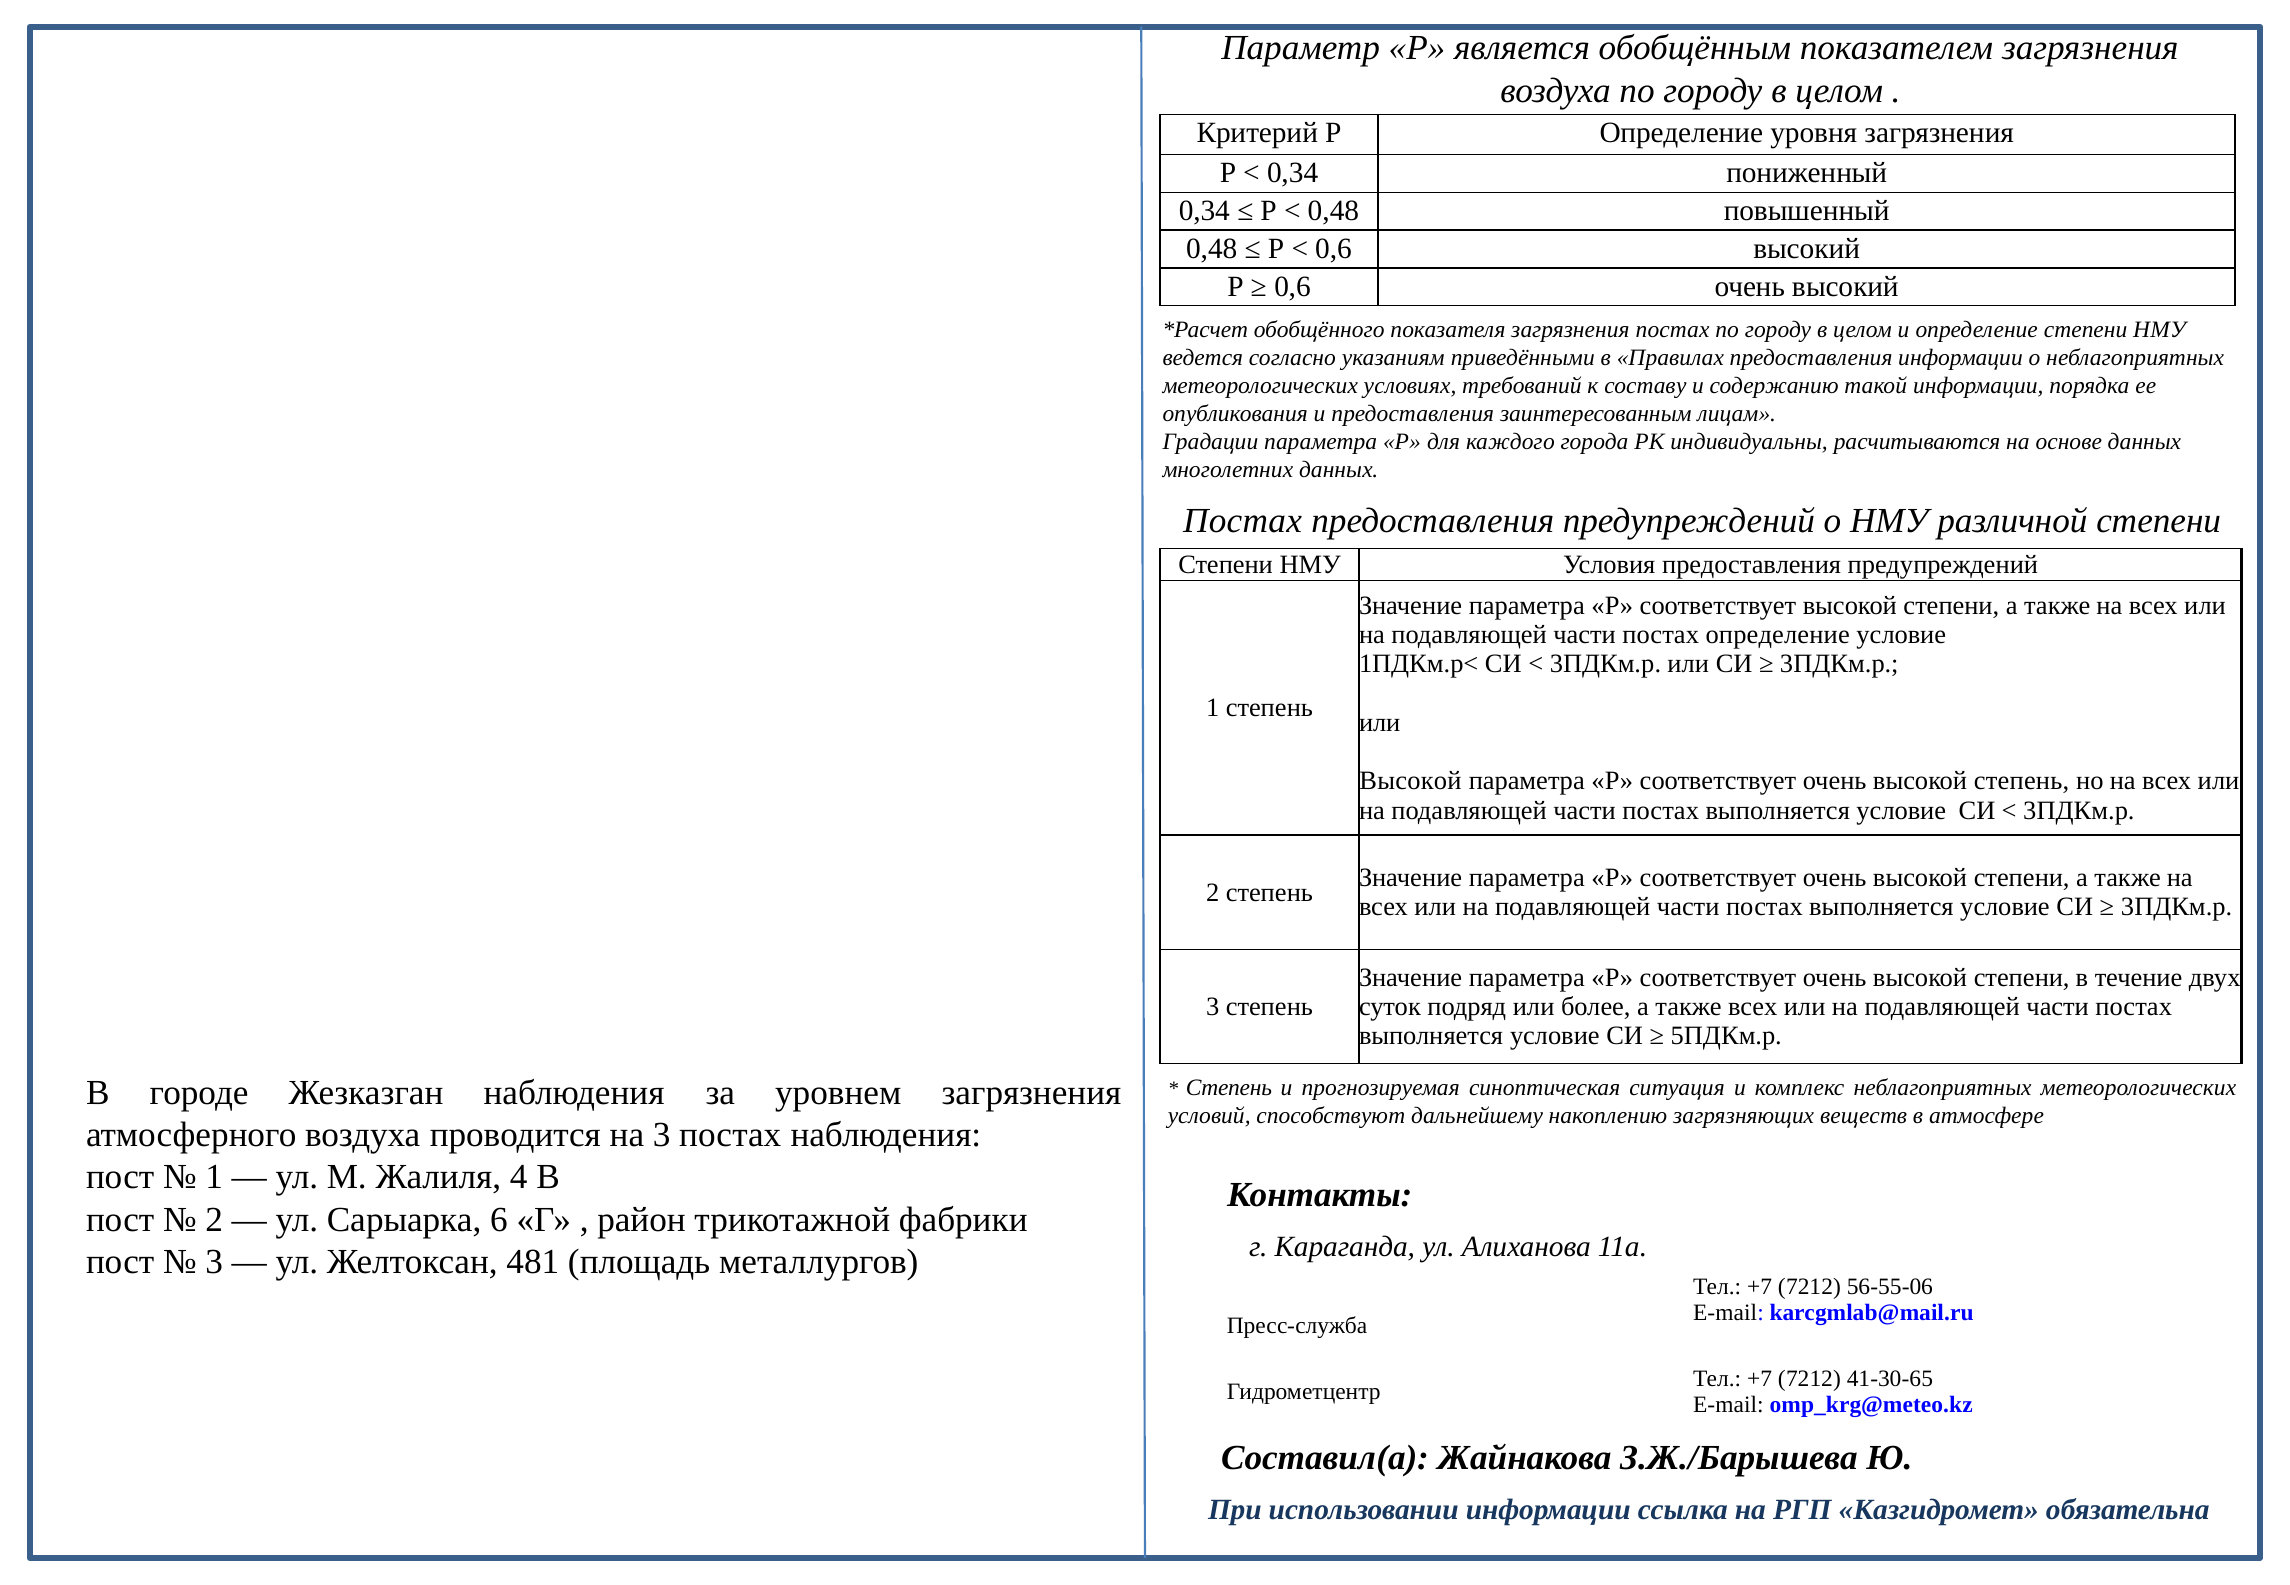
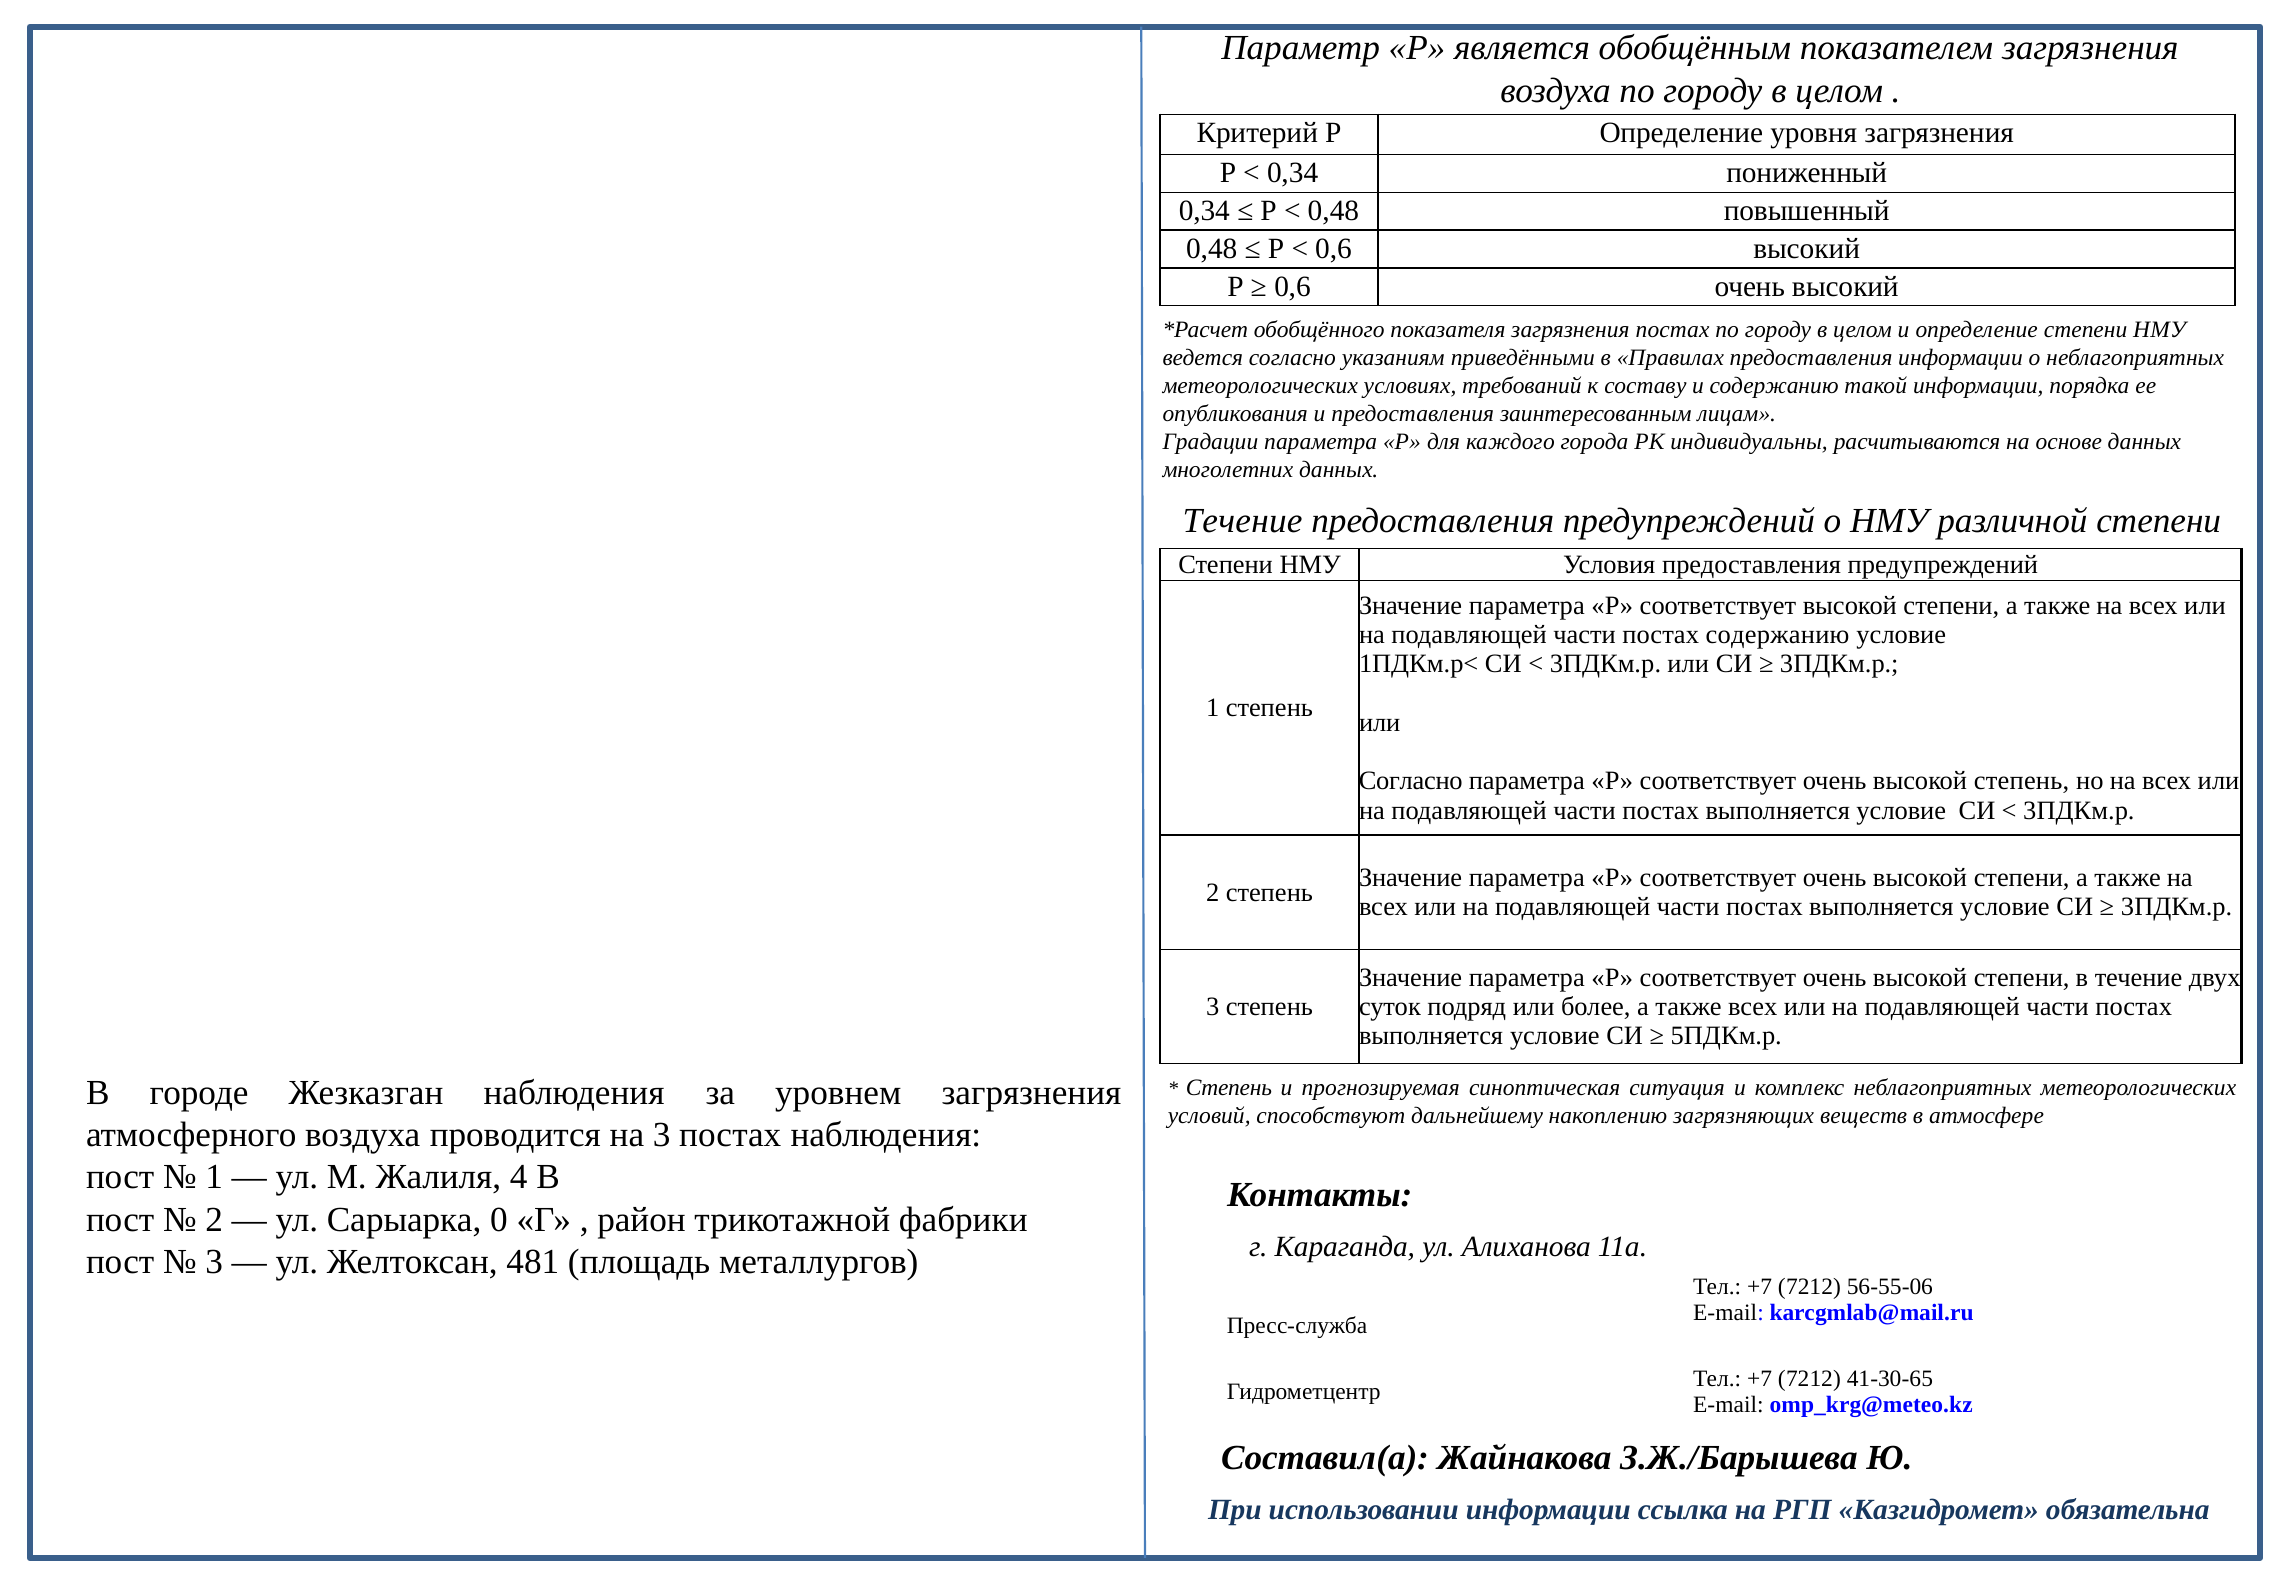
Постах: Постах -> Течение (1243, 521)
постах определение: определение -> содержанию (1778, 635)
Высокой: Высокой -> Согласно (1411, 781)
6: 6 -> 0 (499, 1220)
